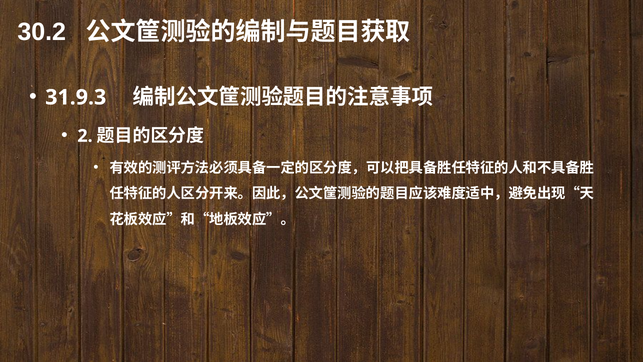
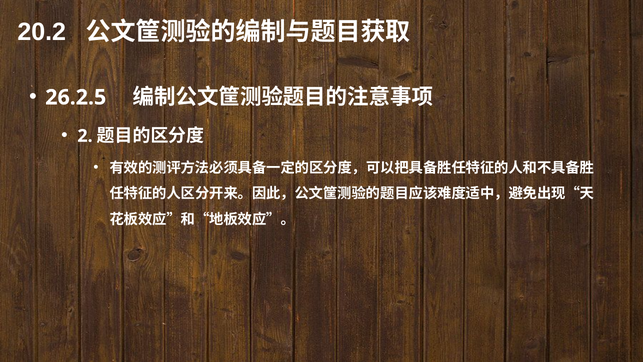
30.2: 30.2 -> 20.2 (42, 32)
31.9.3: 31.9.3 -> 26.2.5 (76, 97)
